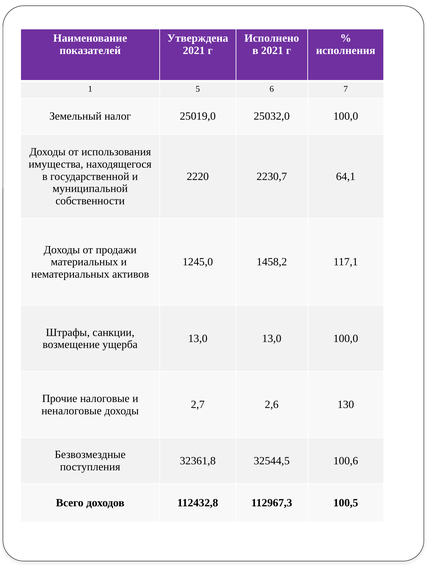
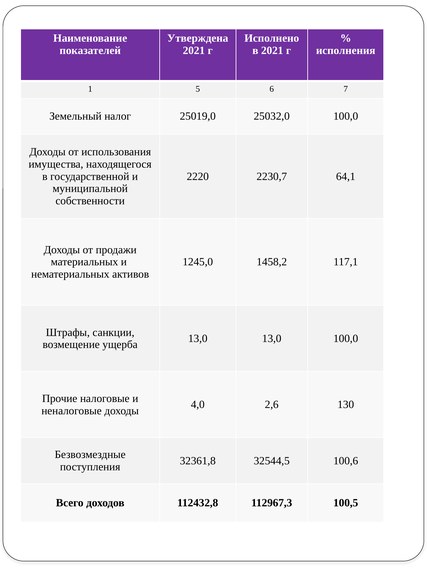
2,7: 2,7 -> 4,0 (198, 405)
